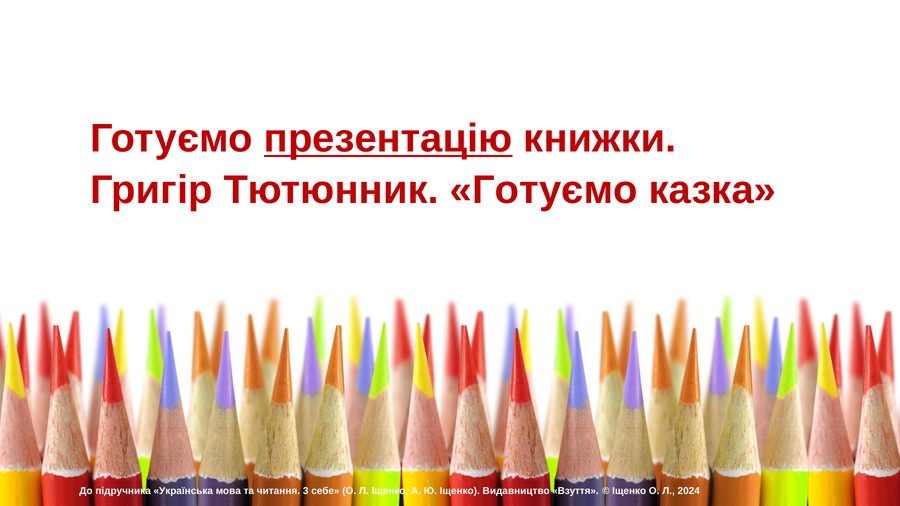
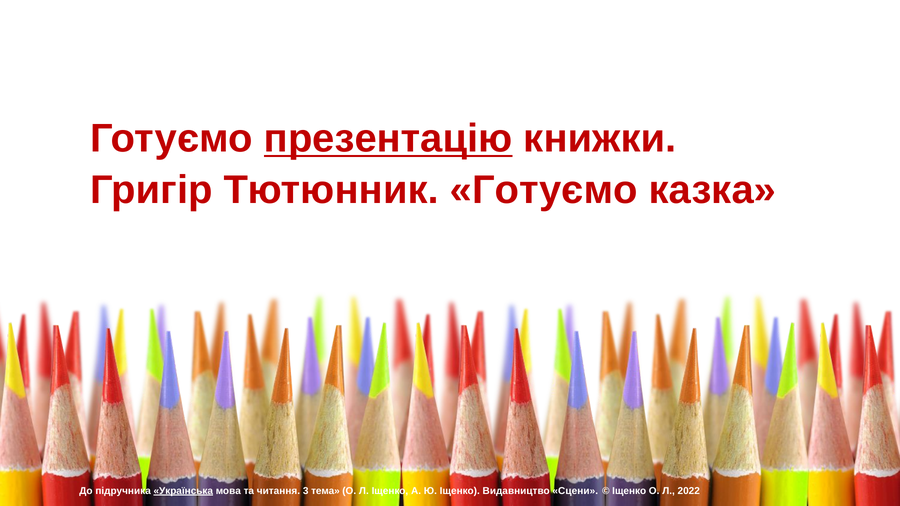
Українська underline: none -> present (183, 491)
себе: себе -> тема (325, 491)
Взуття: Взуття -> Сцени (575, 491)
2024: 2024 -> 2022 (689, 491)
